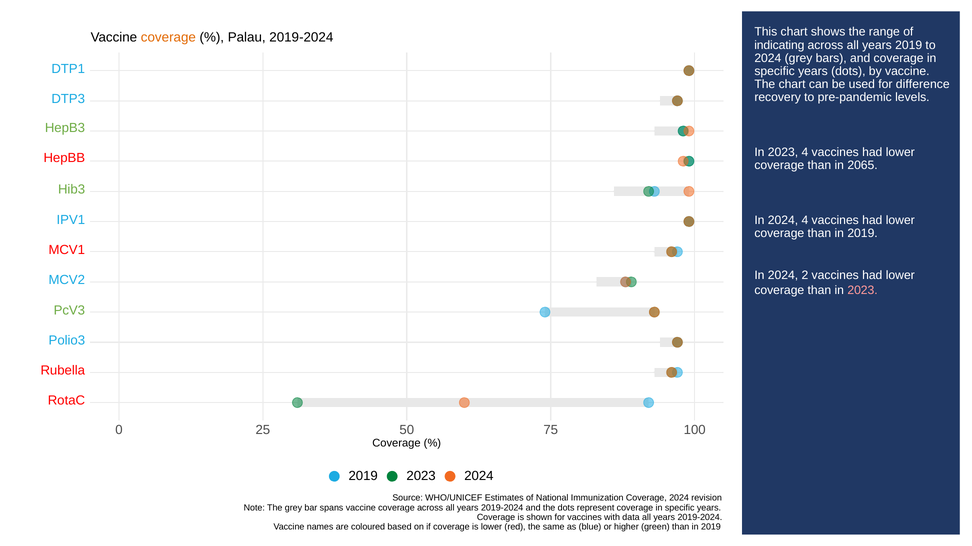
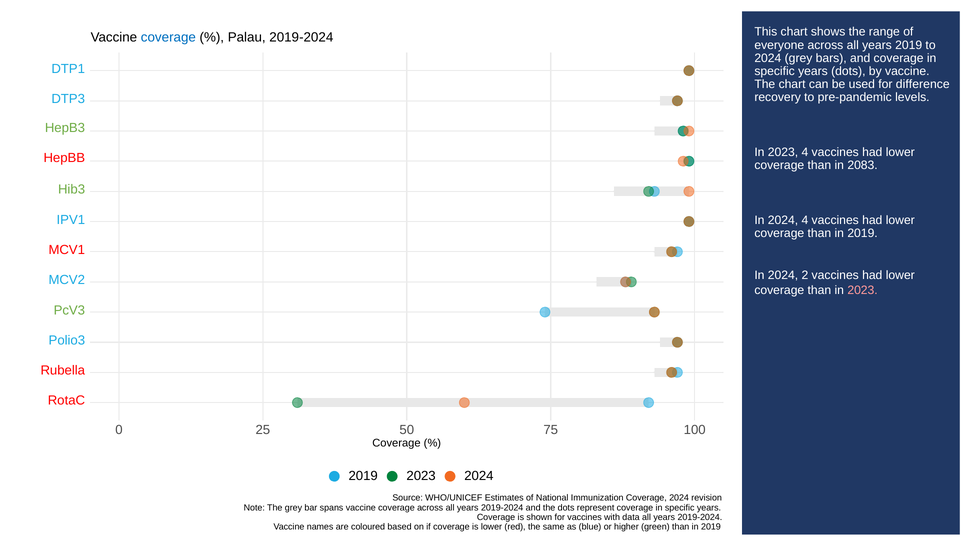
coverage colour: orange -> blue (168, 38)
indicating: indicating -> everyone (779, 45)
2065: 2065 -> 2083 (863, 166)
